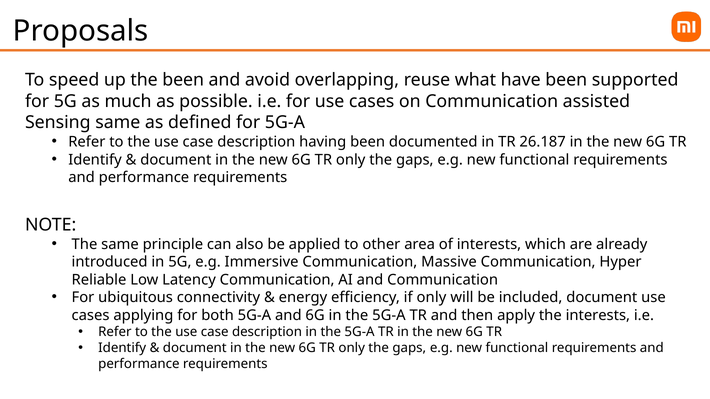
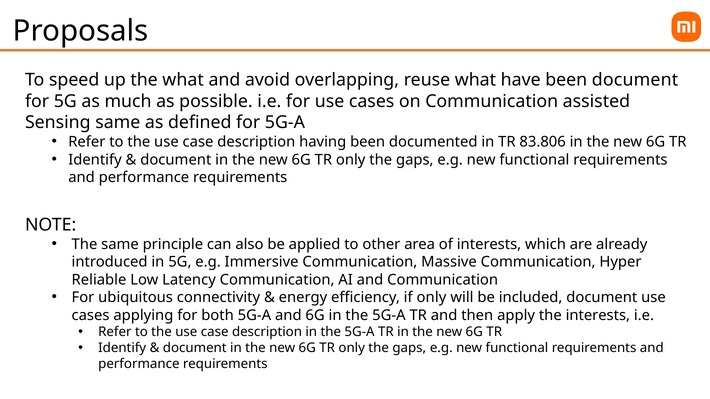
the been: been -> what (183, 80)
been supported: supported -> document (635, 80)
26.187: 26.187 -> 83.806 (543, 142)
